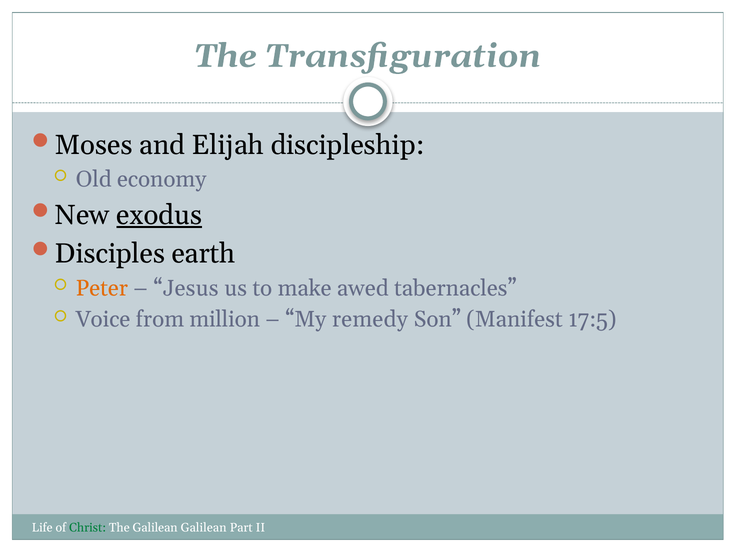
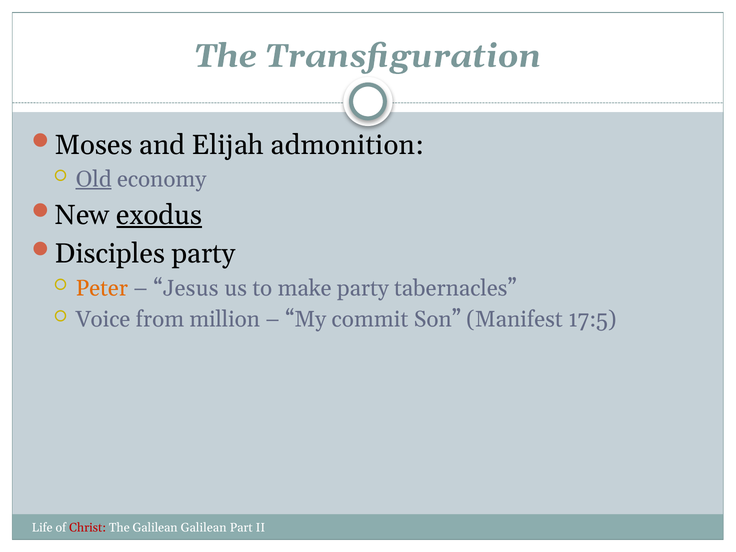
discipleship: discipleship -> admonition (347, 145)
Old underline: none -> present (94, 179)
Disciples earth: earth -> party (203, 254)
make awed: awed -> party (363, 288)
remedy: remedy -> commit (370, 320)
Christ colour: green -> red (88, 528)
